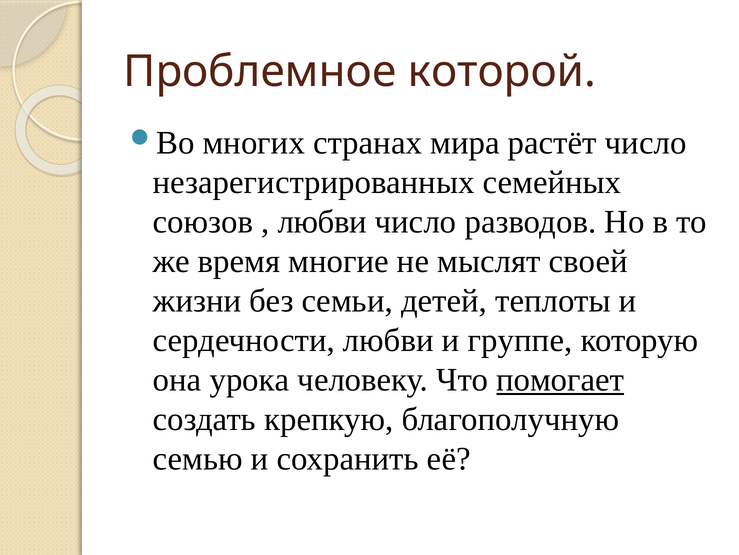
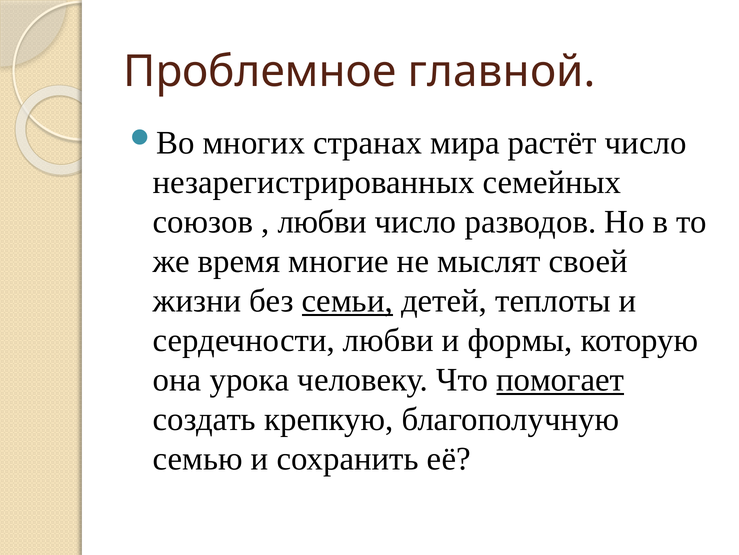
которой: которой -> главной (502, 71)
семьи underline: none -> present (347, 300)
группе: группе -> формы (520, 340)
